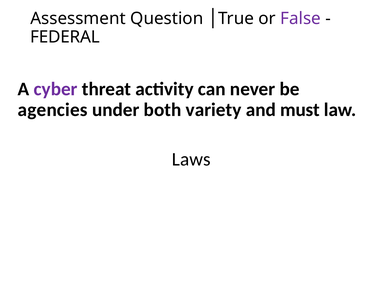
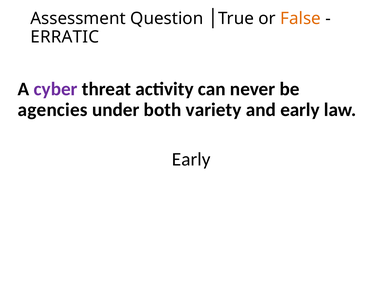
False colour: purple -> orange (301, 18)
FEDERAL: FEDERAL -> ERRATIC (65, 37)
and must: must -> early (300, 110)
Laws: Laws -> Early (191, 159)
